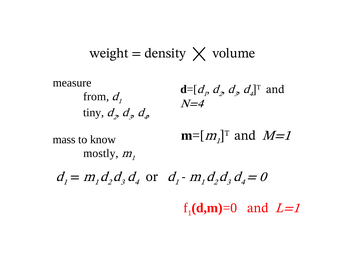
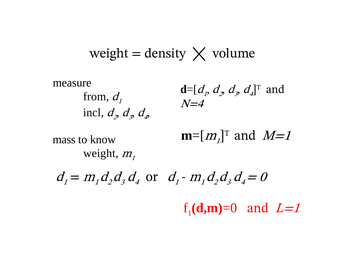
tiny: tiny -> incl (93, 113)
mostly: mostly -> weight (101, 153)
